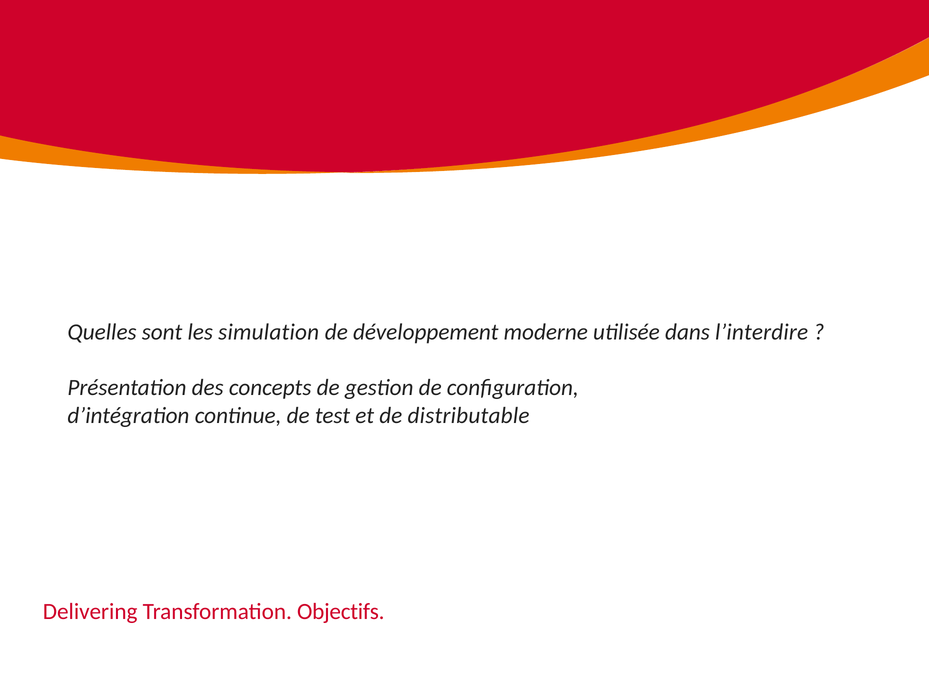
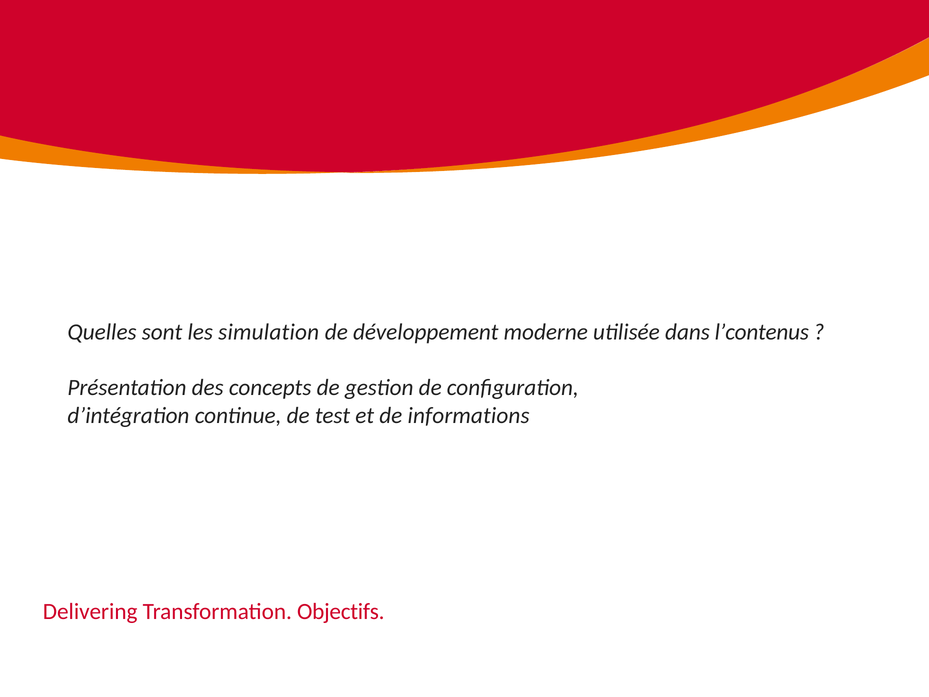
l’interdire: l’interdire -> l’contenus (762, 332)
distributable: distributable -> informations (469, 416)
